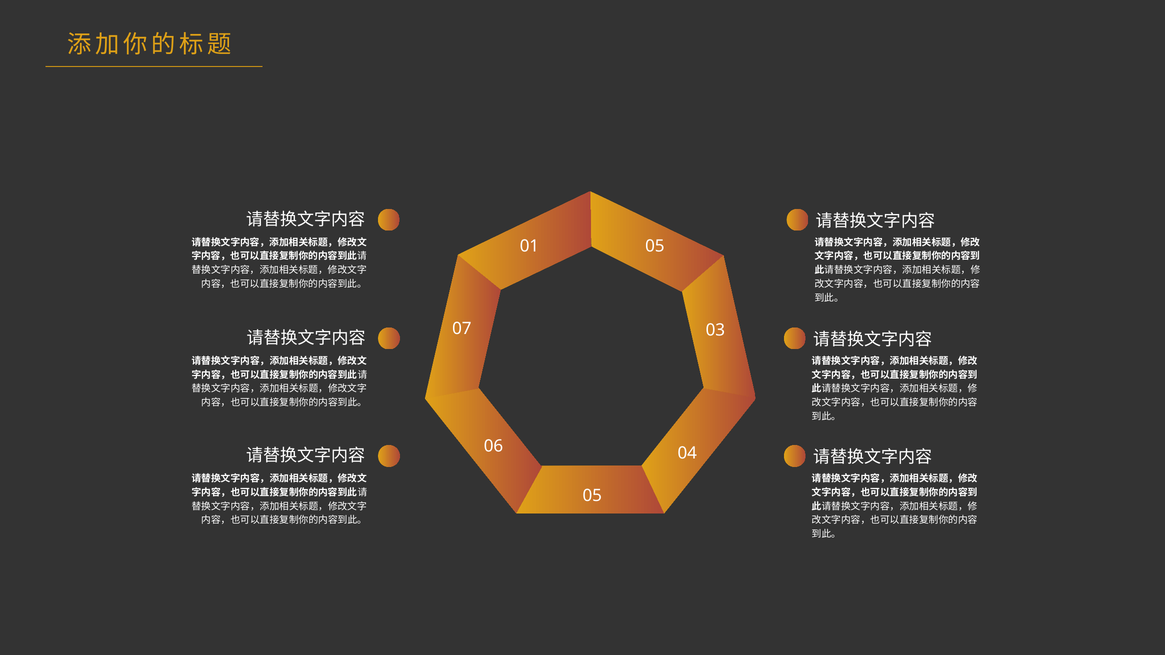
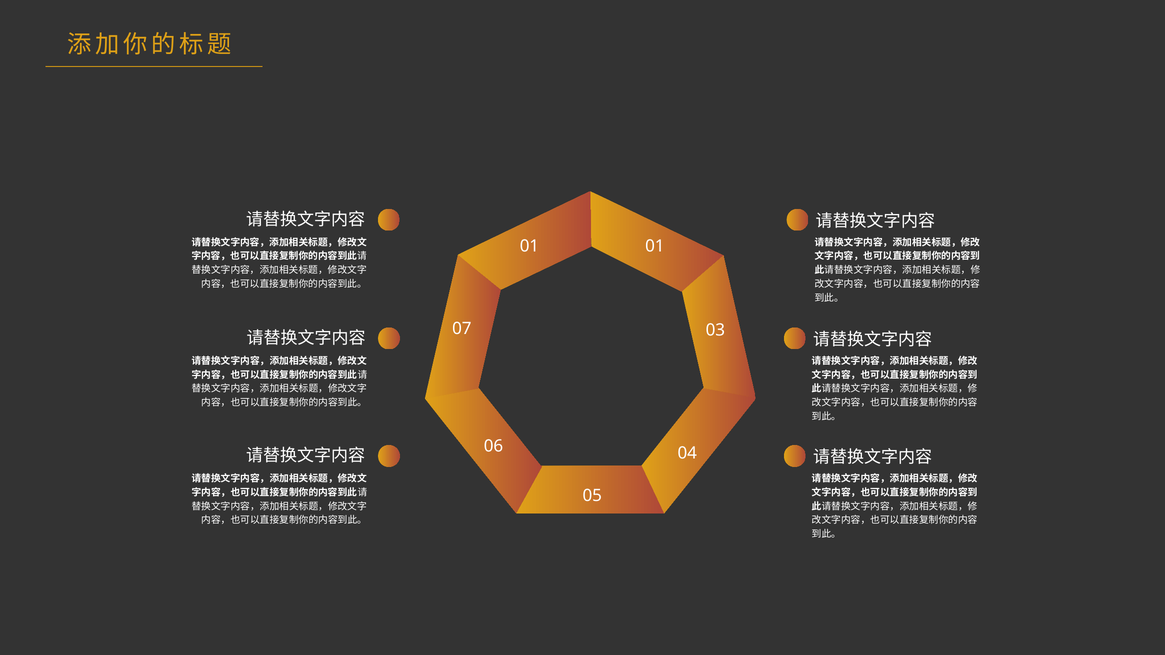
01 05: 05 -> 01 (655, 246)
